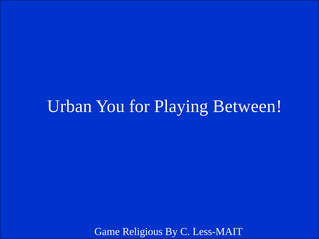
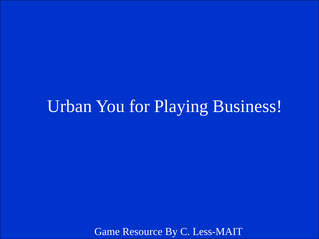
Between: Between -> Business (247, 106)
Religious: Religious -> Resource (142, 232)
